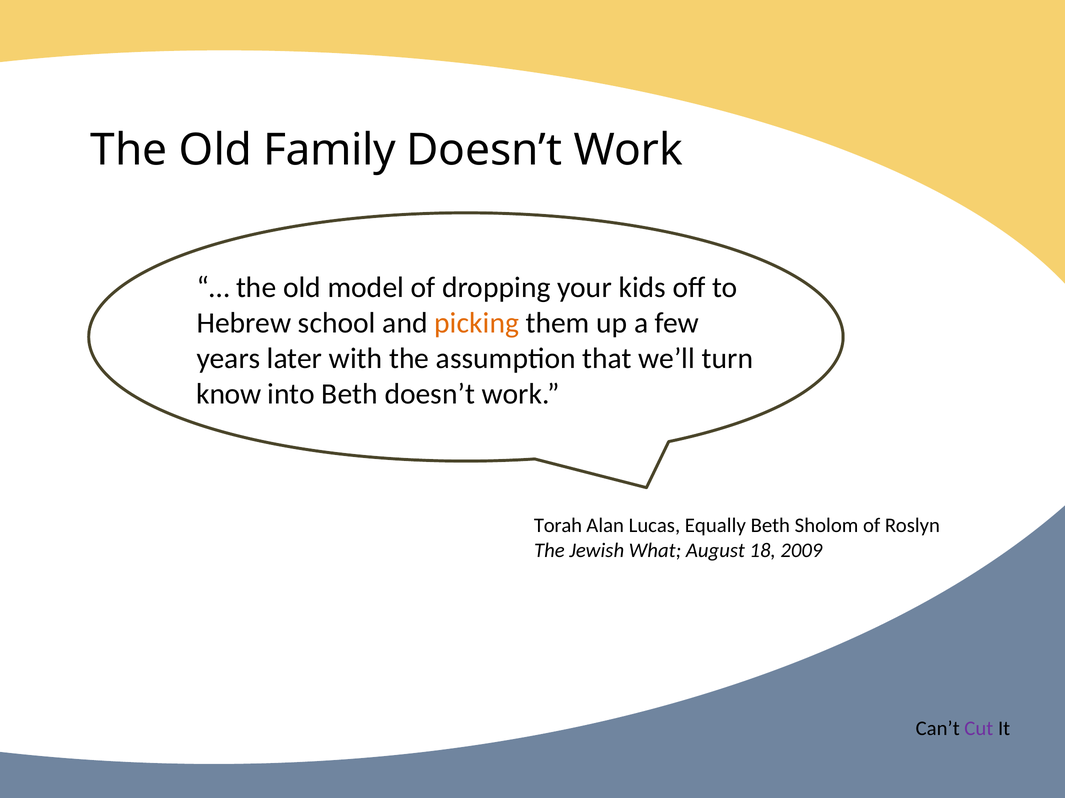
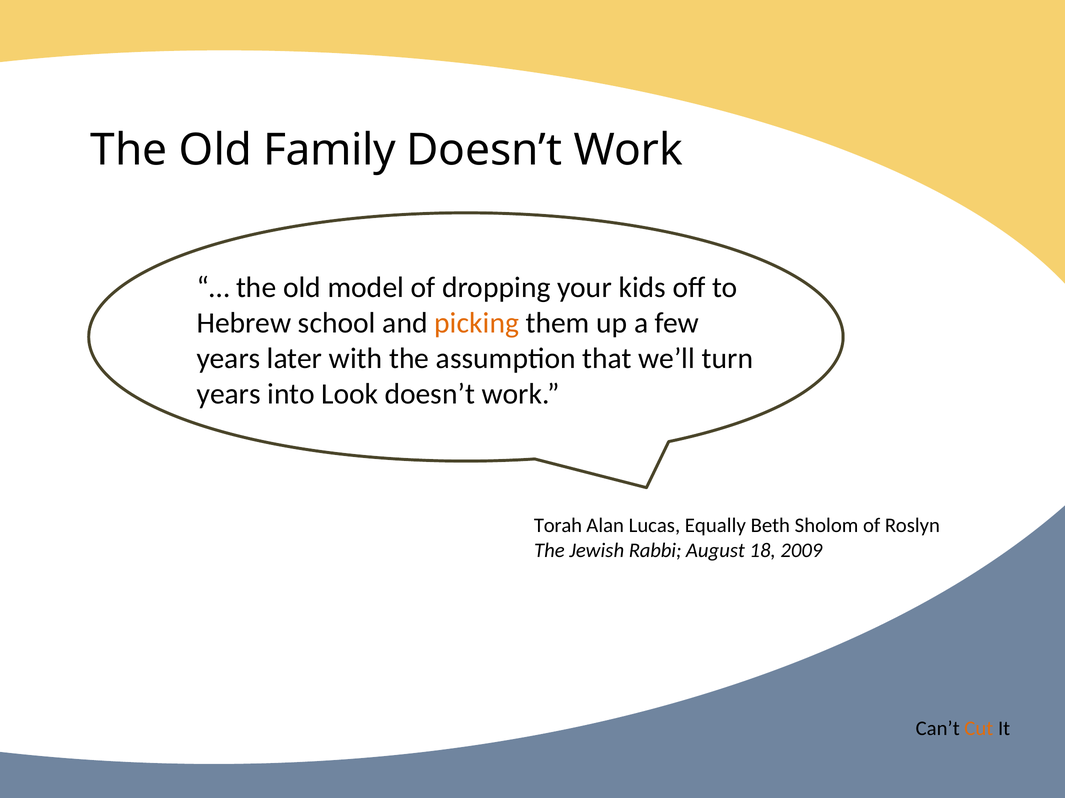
know: know -> years (229, 395)
into Beth: Beth -> Look (350, 395)
What: What -> Rabbi (655, 551)
Cut colour: purple -> orange (979, 729)
